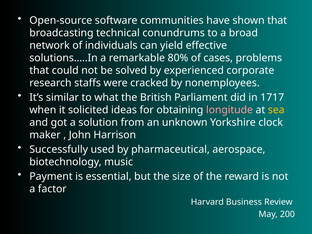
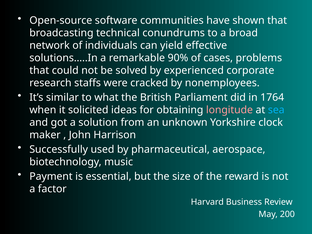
80%: 80% -> 90% (178, 58)
1717: 1717 -> 1764 (272, 97)
sea colour: yellow -> light blue (276, 110)
